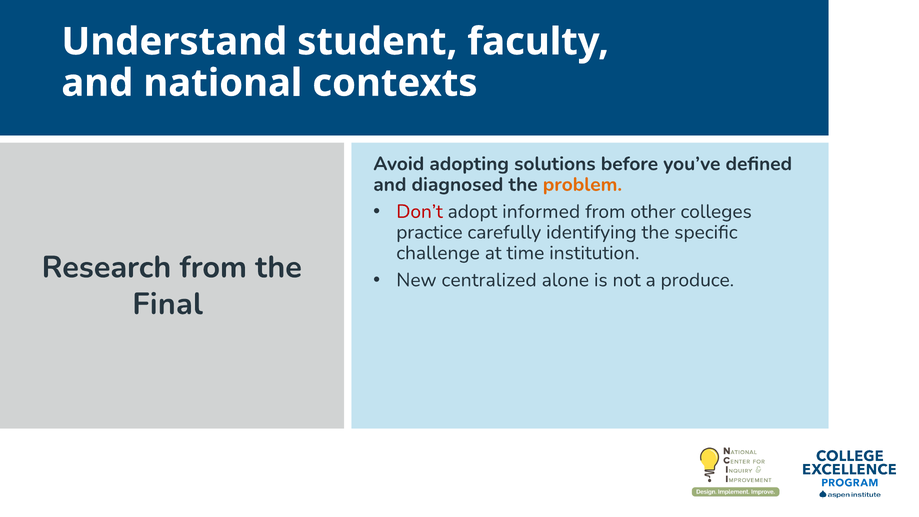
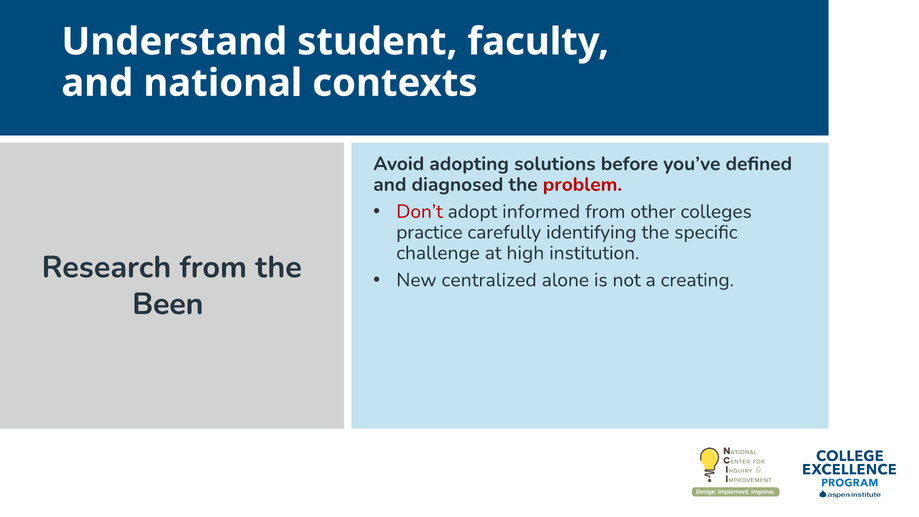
problem colour: orange -> red (582, 184)
time: time -> high (525, 253)
produce: produce -> creating (697, 280)
Final: Final -> Been (168, 304)
